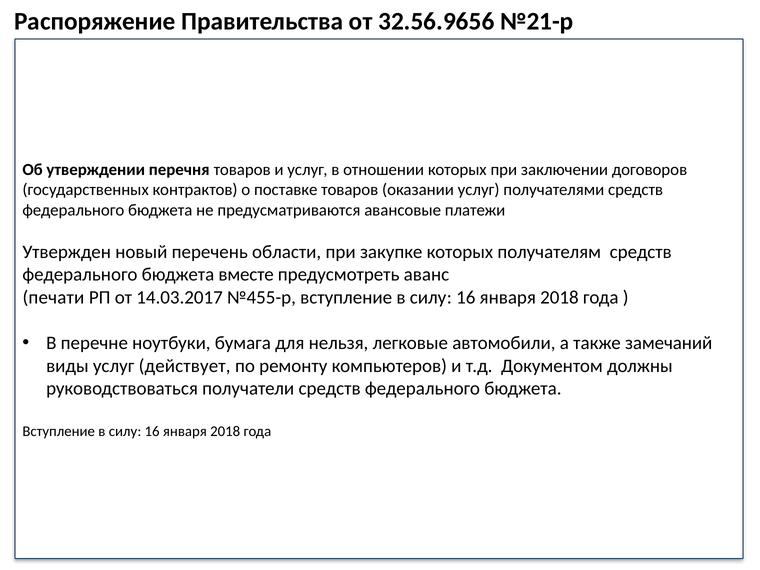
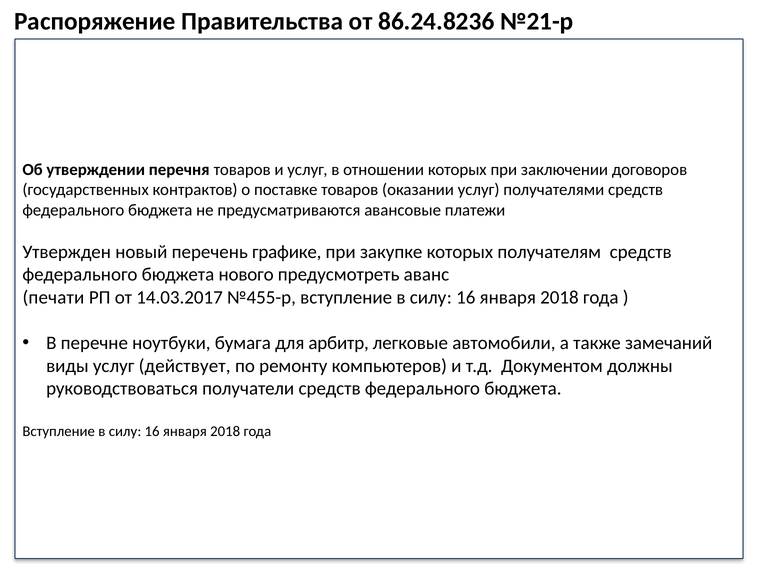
32.56.9656: 32.56.9656 -> 86.24.8236 (436, 21)
области: области -> графике (287, 252)
вместе: вместе -> нового (246, 275)
нельзя: нельзя -> арбитр (339, 343)
